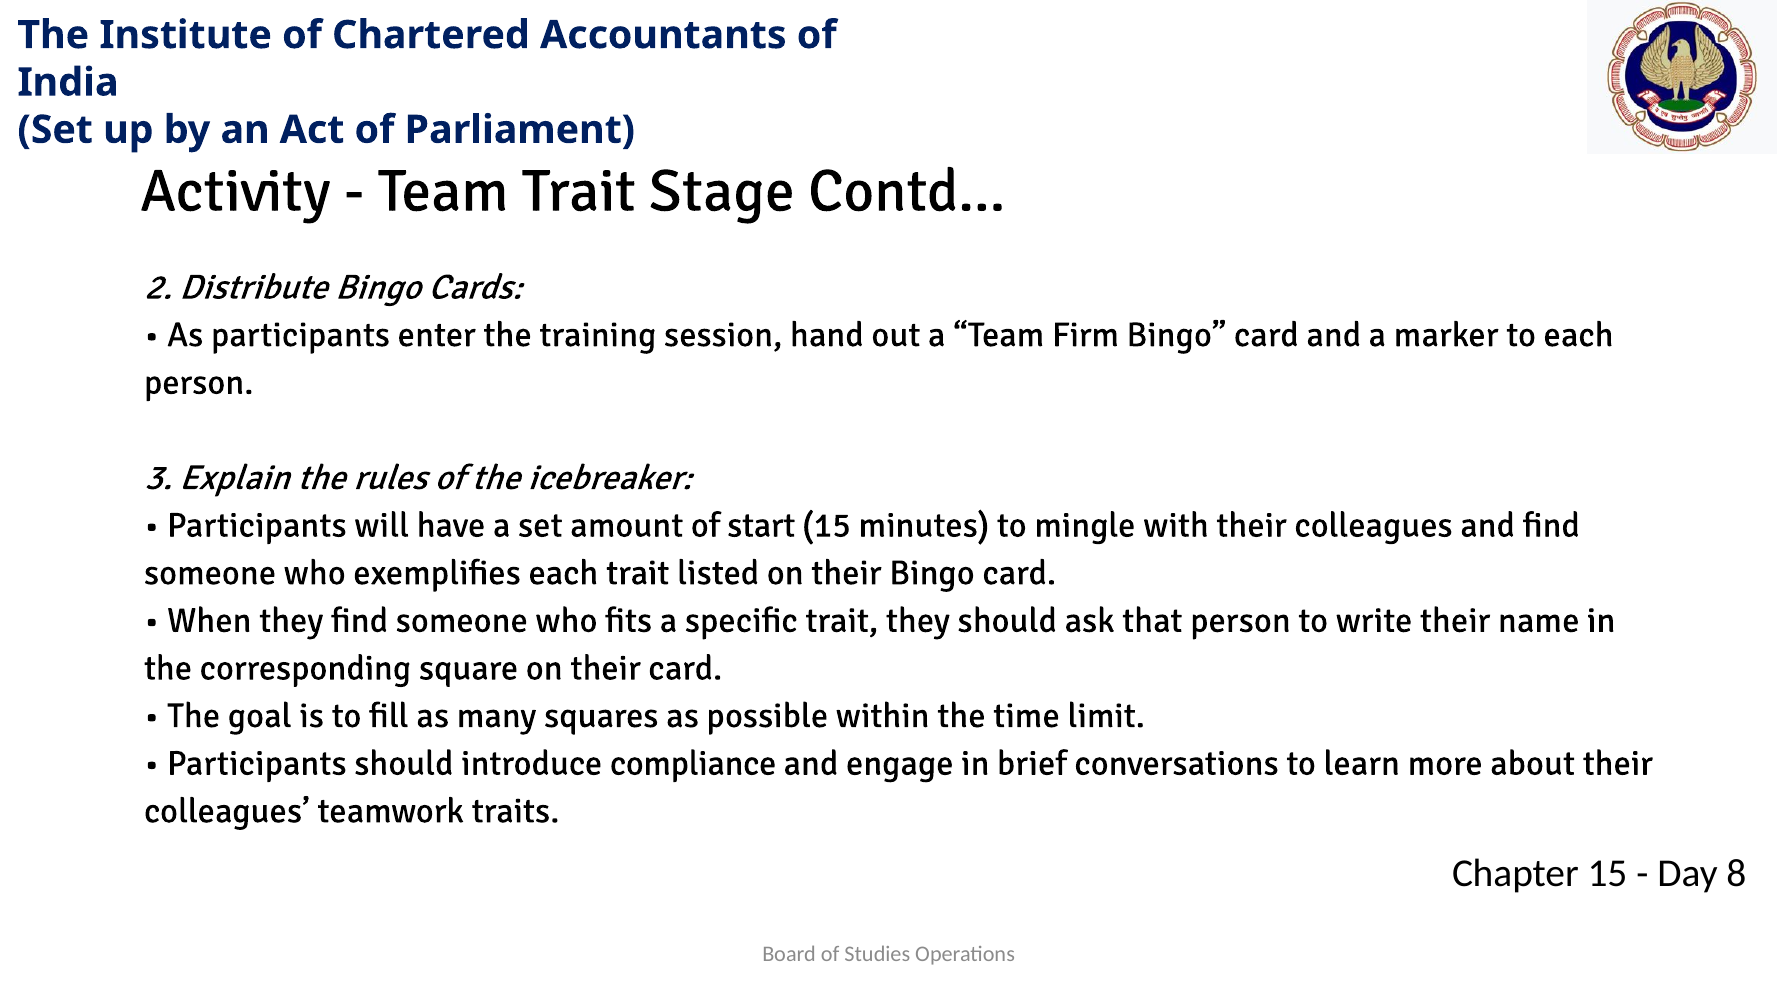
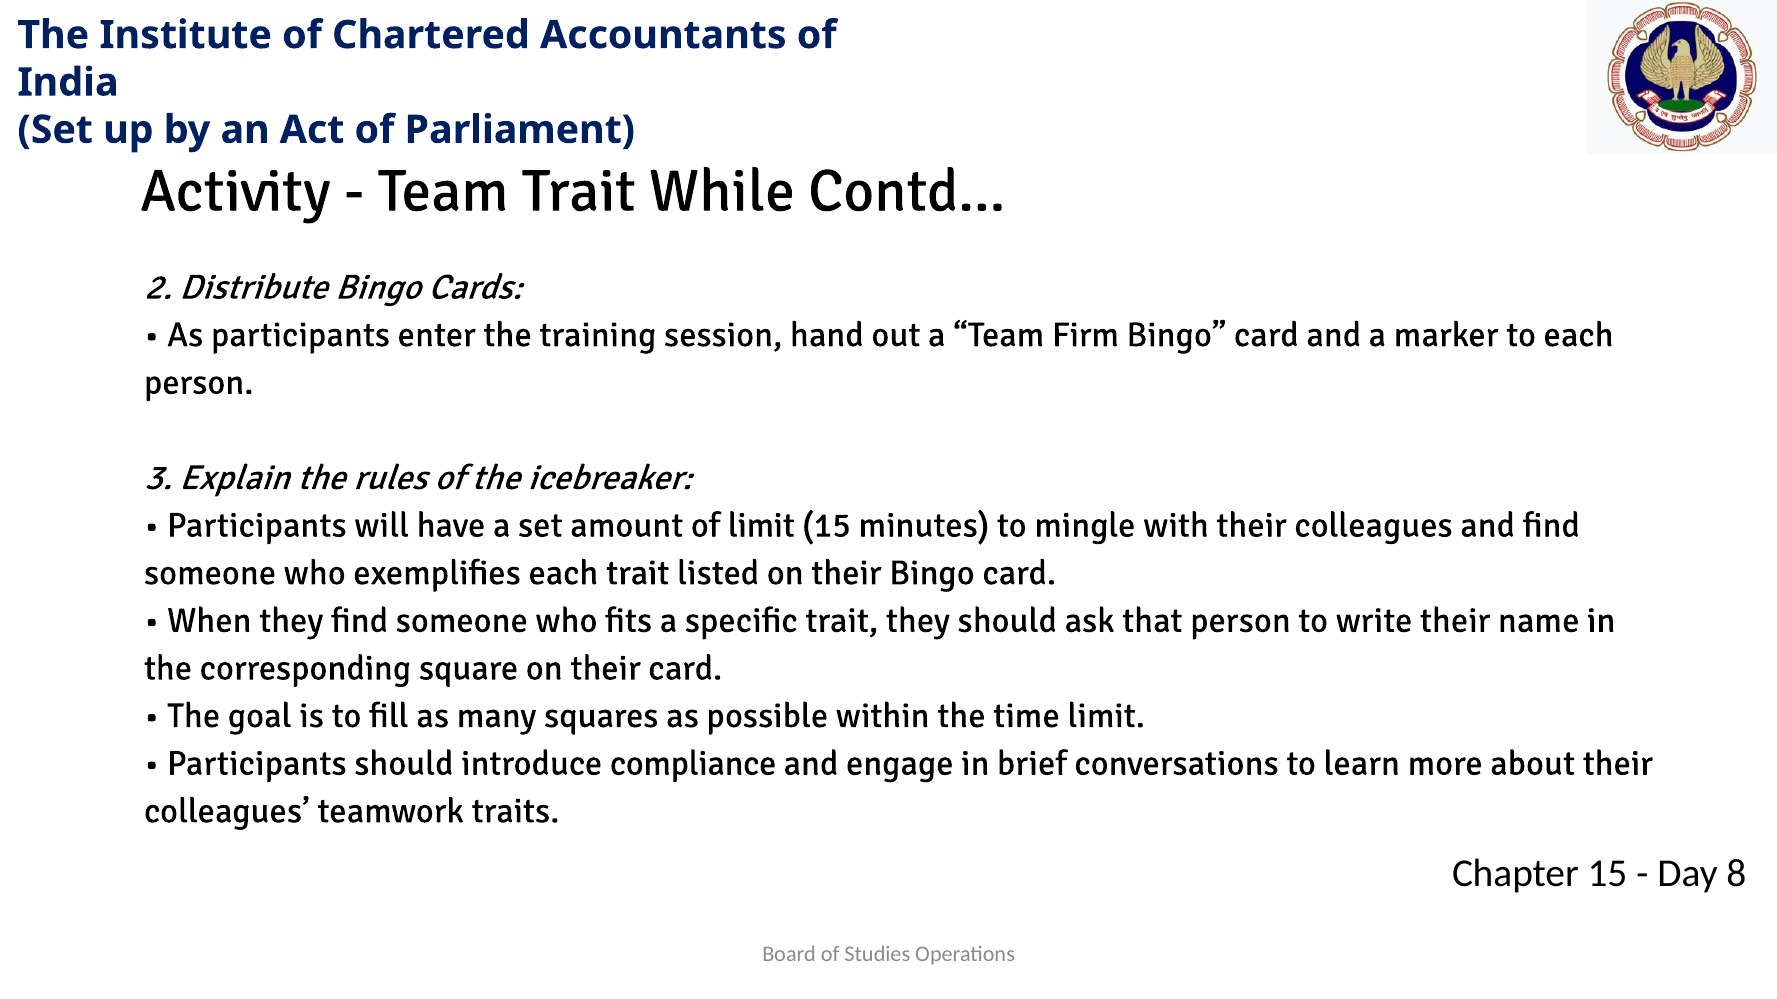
Stage: Stage -> While (722, 191)
of start: start -> limit (761, 526)
